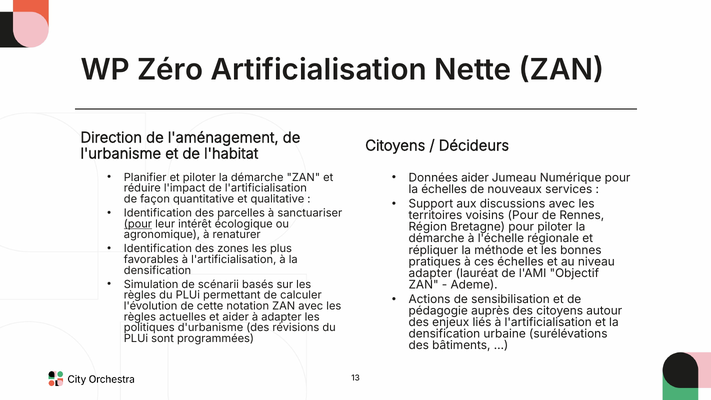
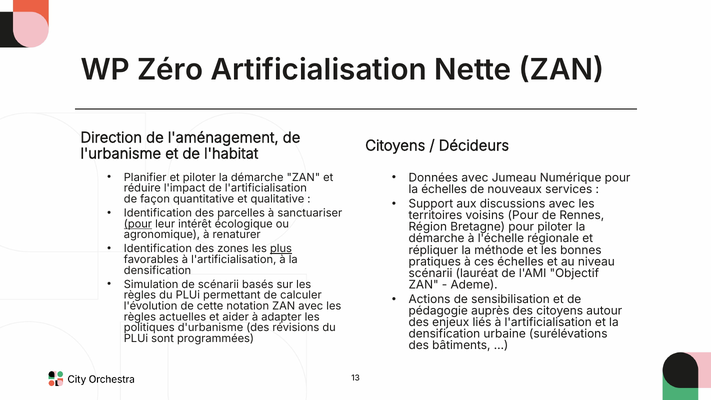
Données aider: aider -> avec (475, 178)
plus underline: none -> present (281, 249)
adapter: adapter -> scénarii (430, 273)
